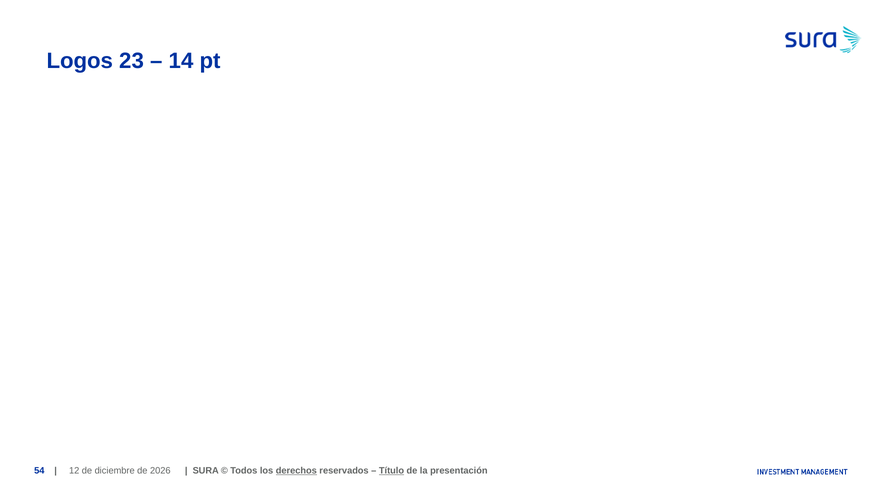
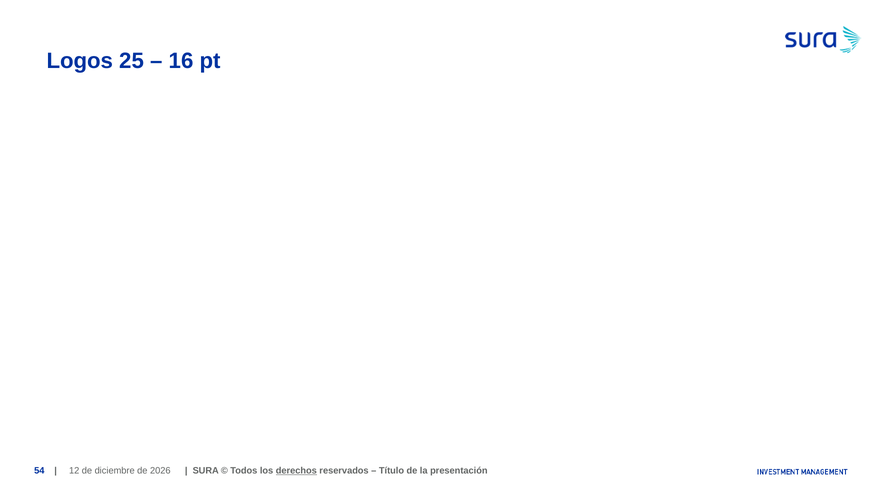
23: 23 -> 25 (132, 61)
14: 14 -> 16 (181, 61)
Título underline: present -> none (391, 471)
